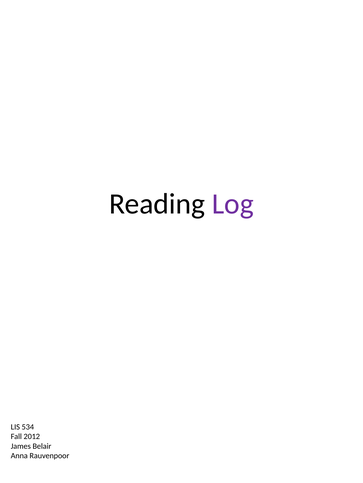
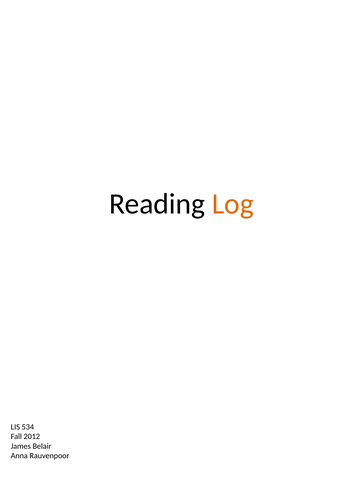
Log colour: purple -> orange (233, 204)
